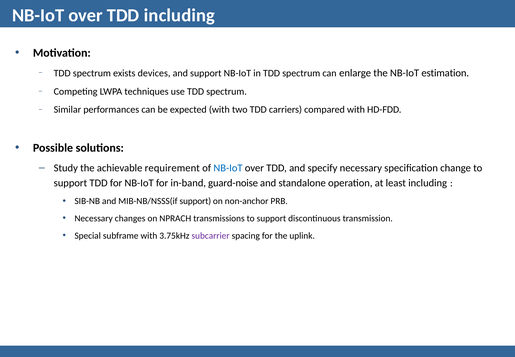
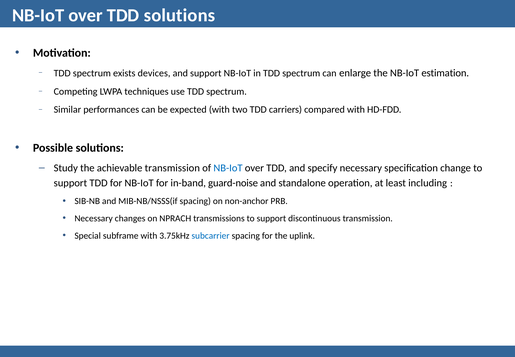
TDD including: including -> solutions (179, 15)
achievable requirement: requirement -> transmission (172, 168)
MIB-NB/NSSS(if support: support -> spacing (195, 201)
subcarrier colour: purple -> blue (211, 235)
